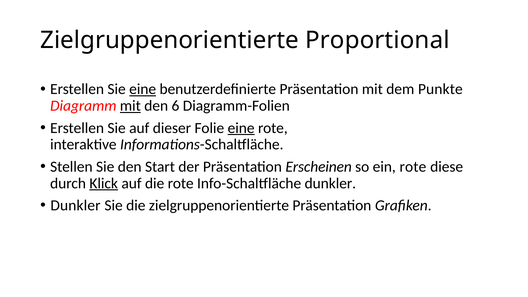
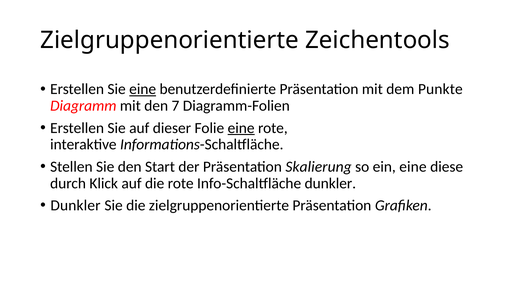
Proportional: Proportional -> Zeichentools (377, 40)
mit underline: present -> none (130, 106)
6: 6 -> 7 (175, 106)
Erscheinen: Erscheinen -> Skalierung (319, 167)
ein rote: rote -> eine (413, 167)
Klick underline: present -> none (104, 183)
